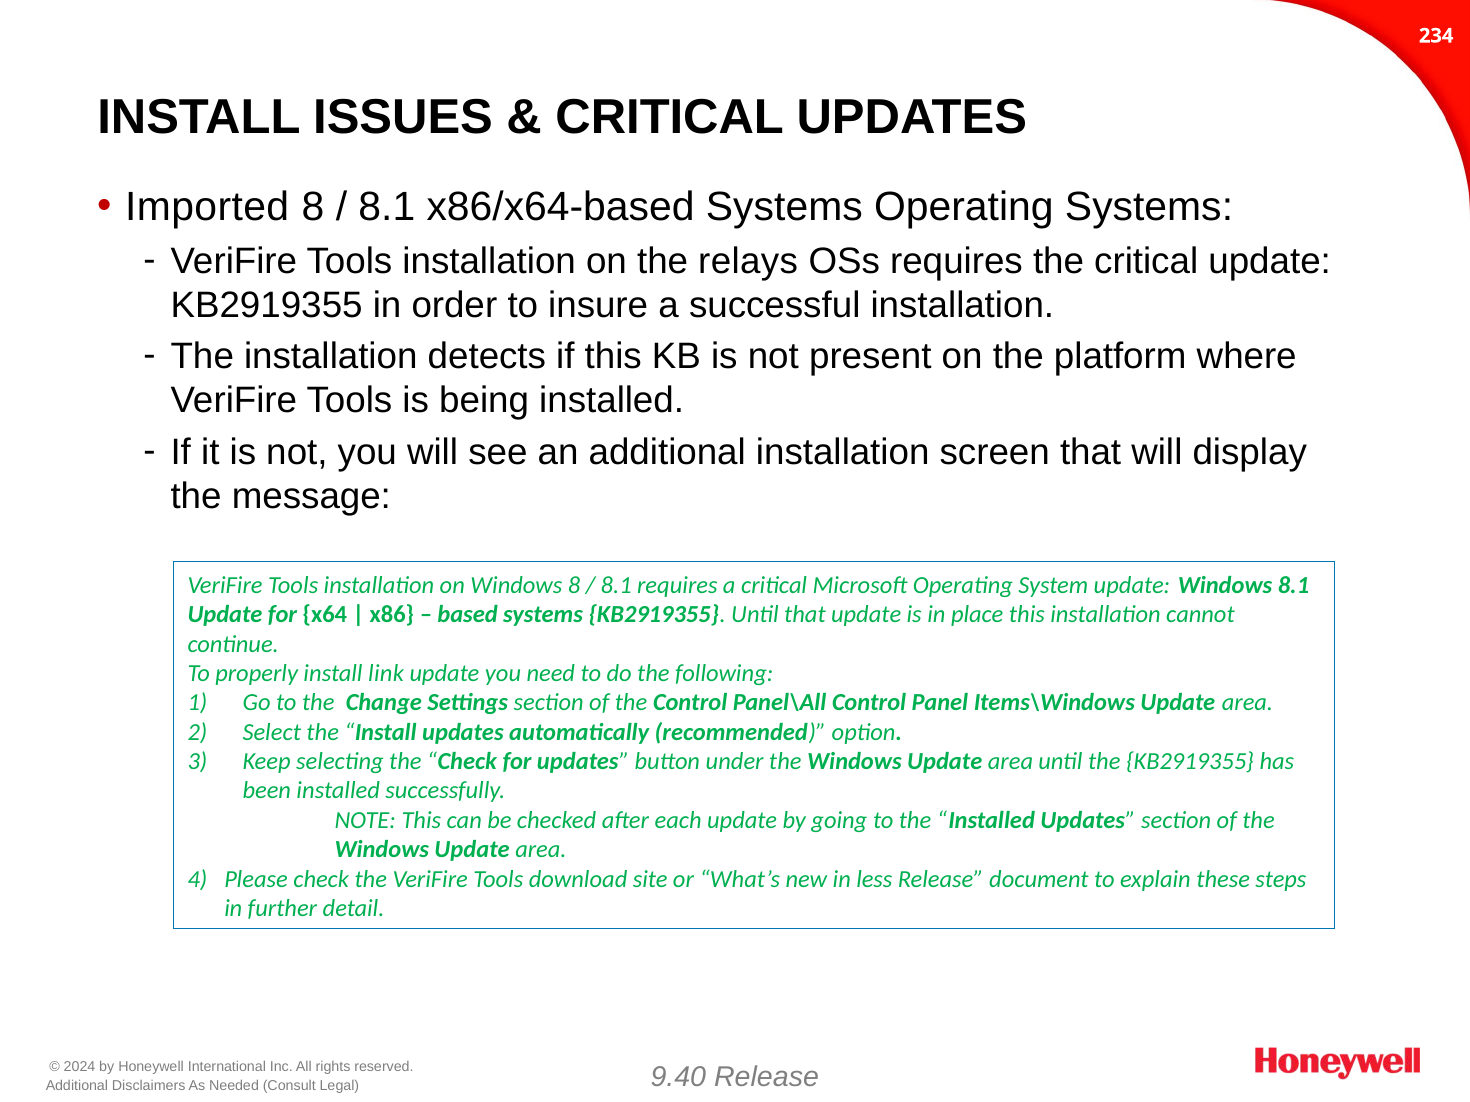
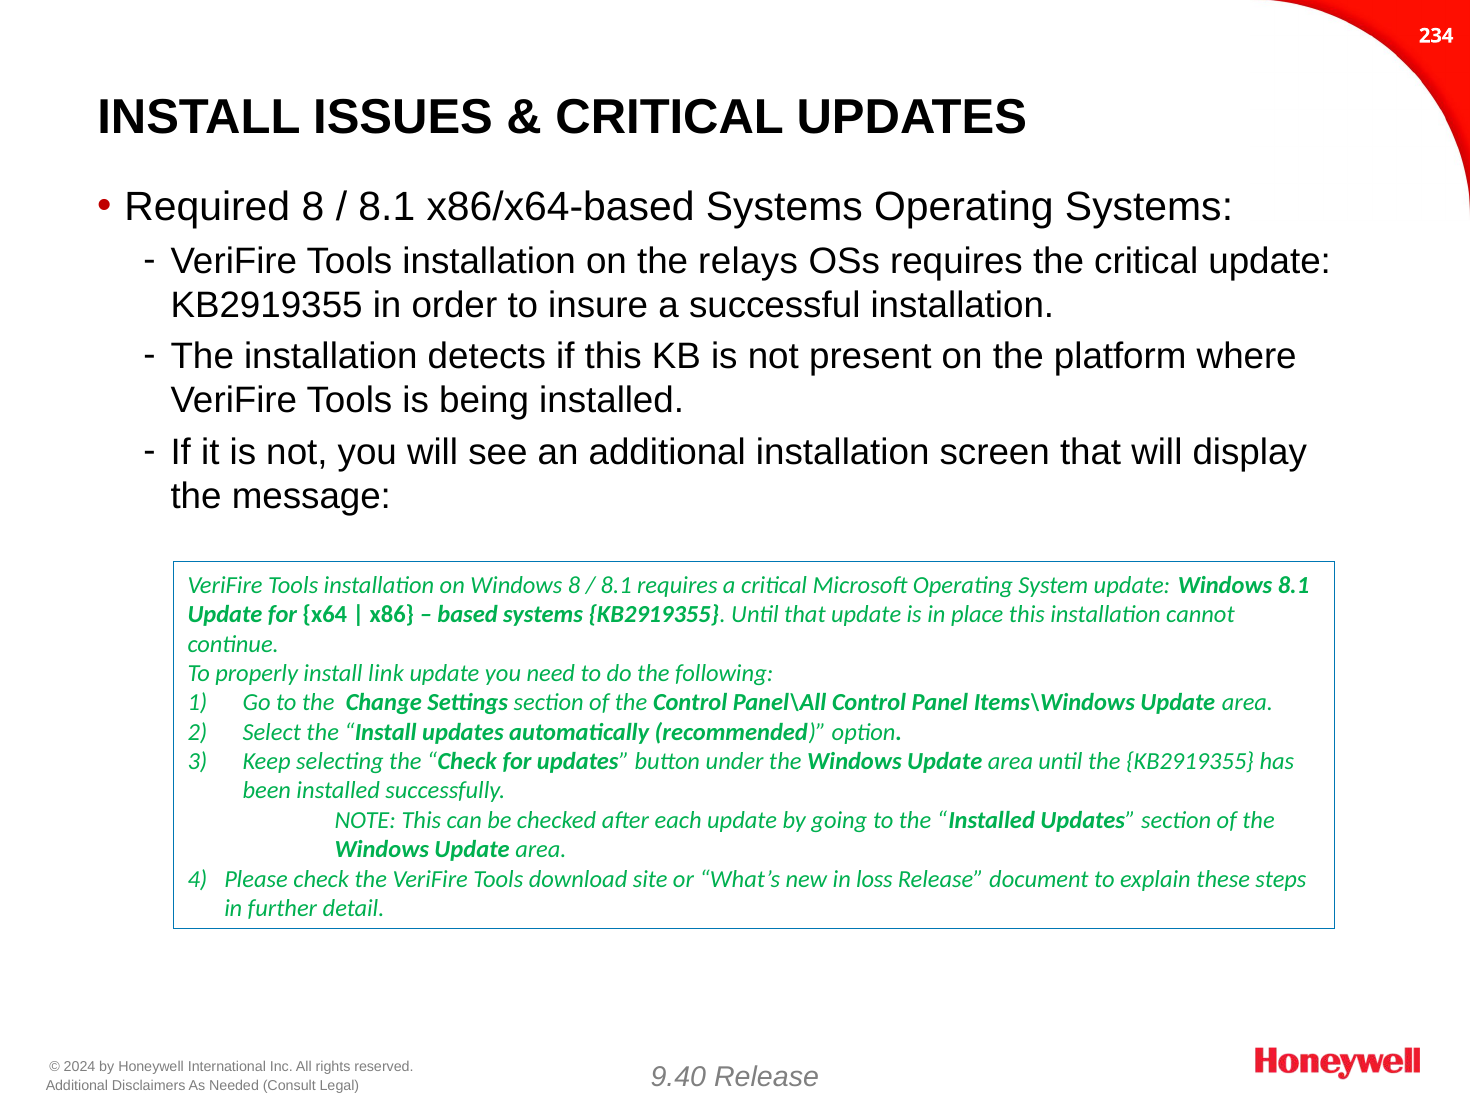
Imported: Imported -> Required (207, 207)
less: less -> loss (874, 879)
